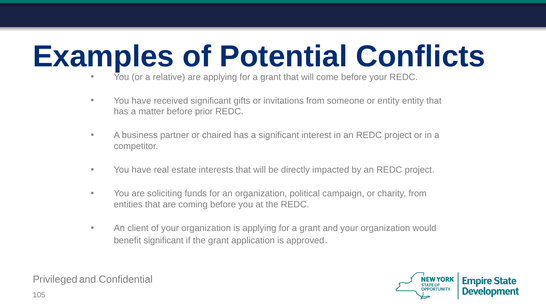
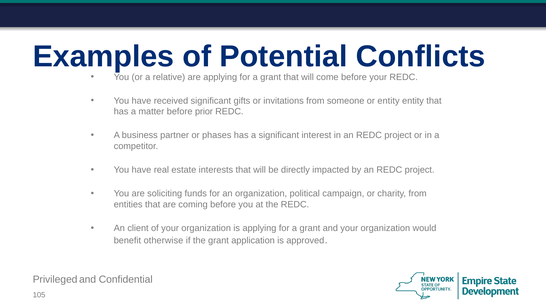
chaired: chaired -> phases (217, 135)
benefit significant: significant -> otherwise (163, 240)
